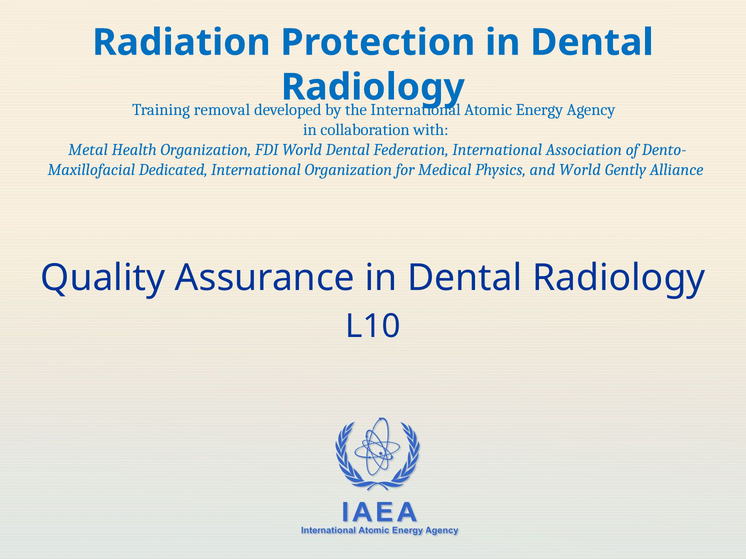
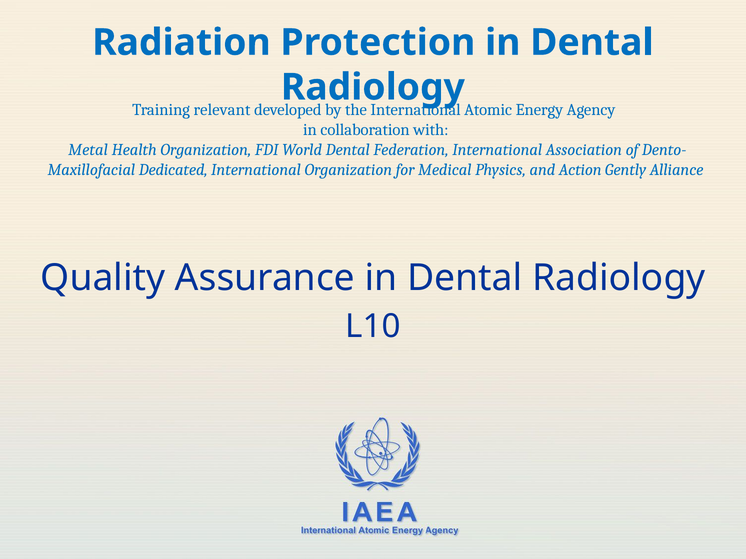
removal: removal -> relevant (222, 110)
and World: World -> Action (580, 170)
